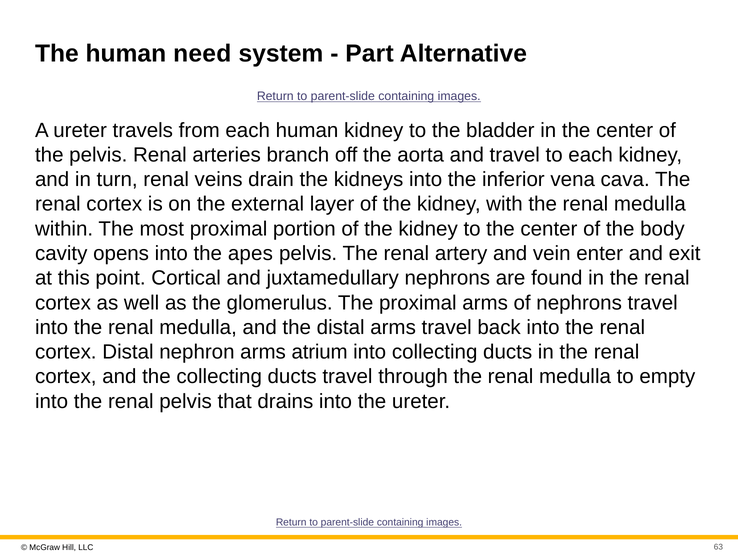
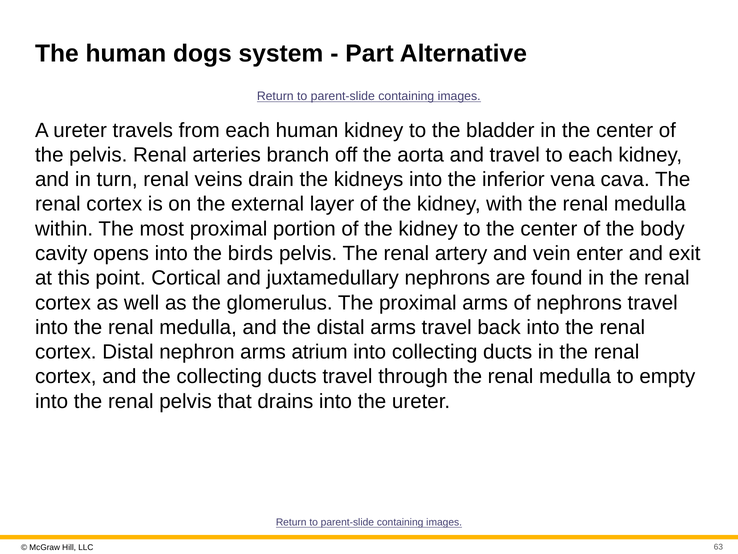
need: need -> dogs (202, 54)
apes: apes -> birds (250, 253)
